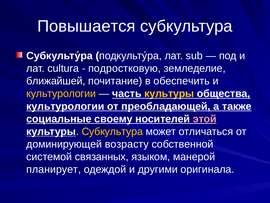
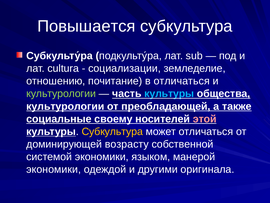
подростковую: подростковую -> социализации (125, 68)
ближайшей: ближайшей -> отношению (56, 81)
в обеспечить: обеспечить -> отличаться (182, 81)
культурологии colour: yellow -> light green (61, 93)
культуры colour: yellow -> light blue (169, 93)
системой связанных: связанных -> экономики (102, 156)
планирует: планирует -> экономики (54, 169)
